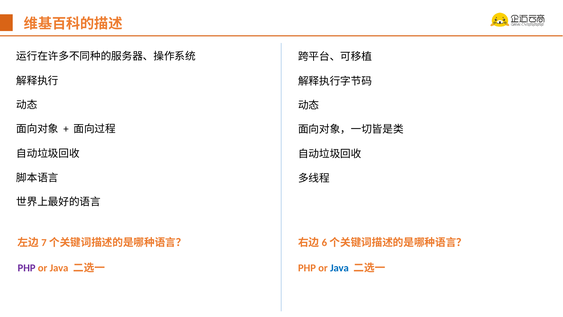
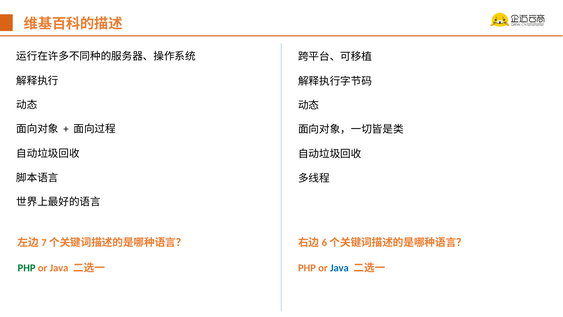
PHP colour: purple -> green (27, 268)
